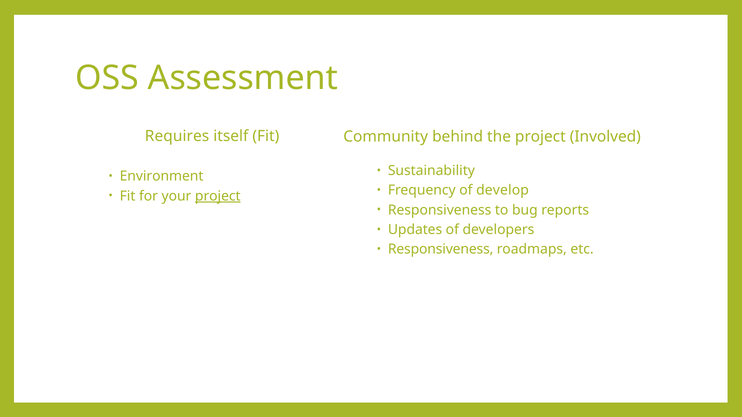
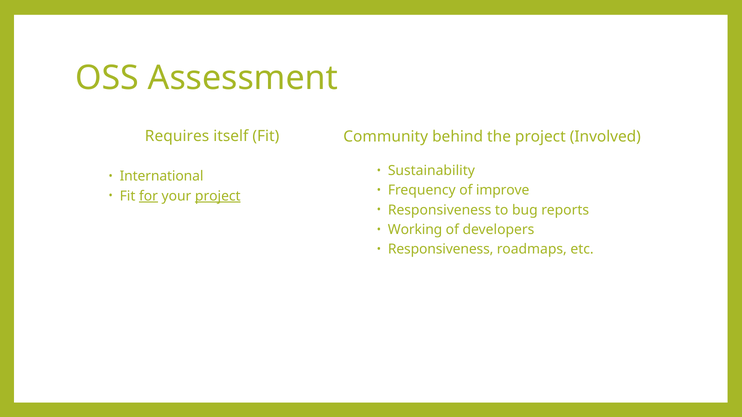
Environment: Environment -> International (162, 176)
develop: develop -> improve (503, 190)
for underline: none -> present (149, 196)
Updates: Updates -> Working (415, 230)
